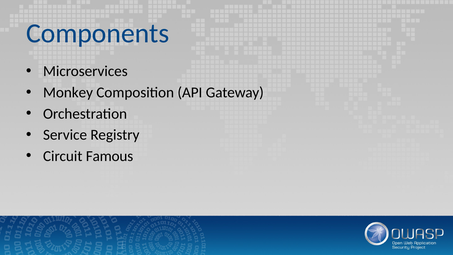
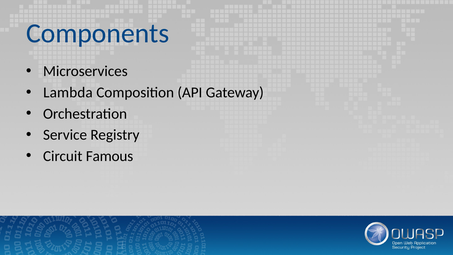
Monkey: Monkey -> Lambda (68, 92)
